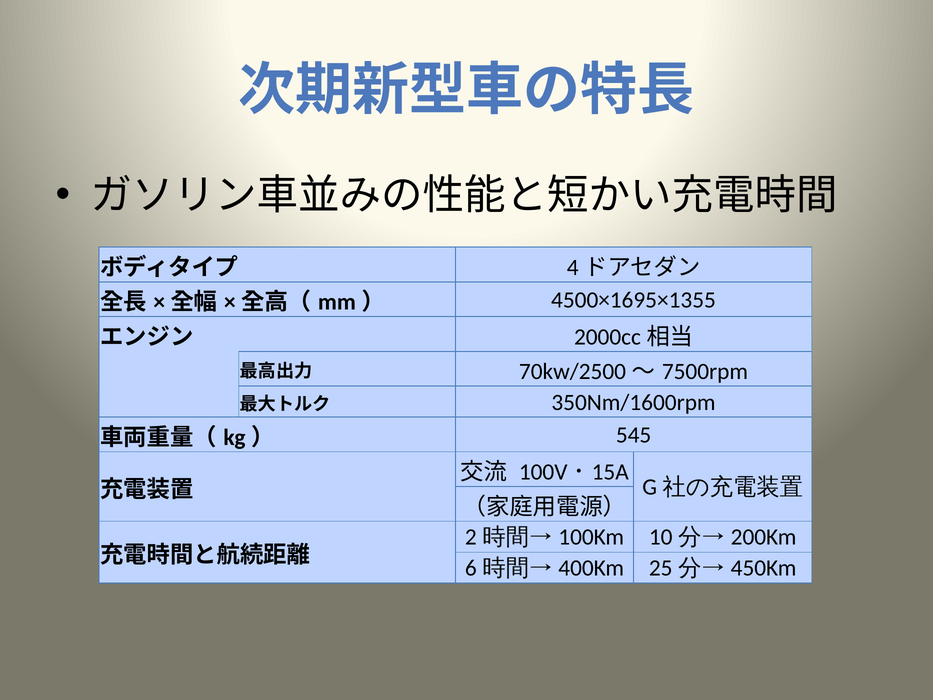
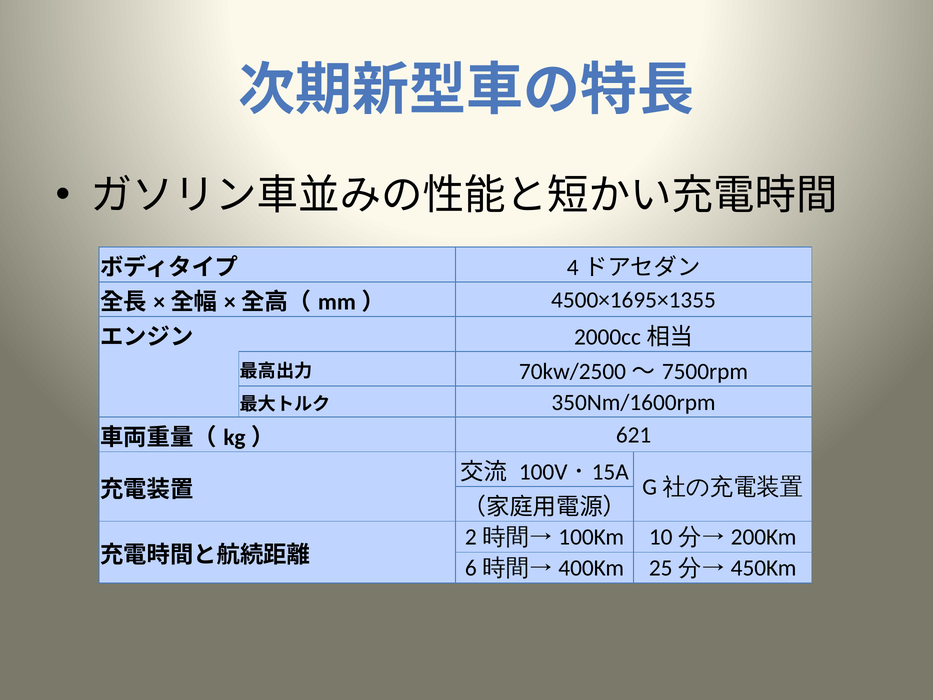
545: 545 -> 621 (634, 435)
